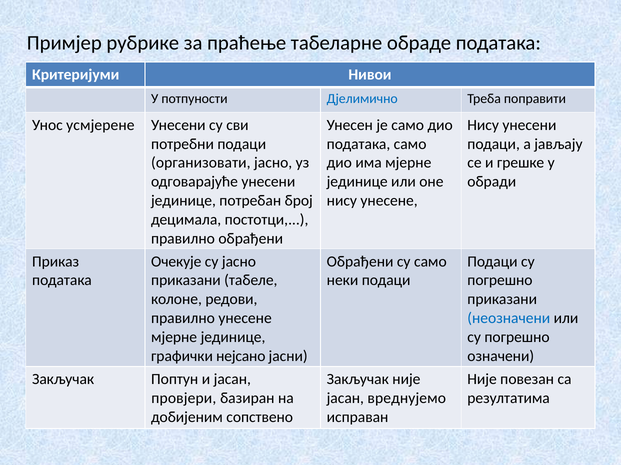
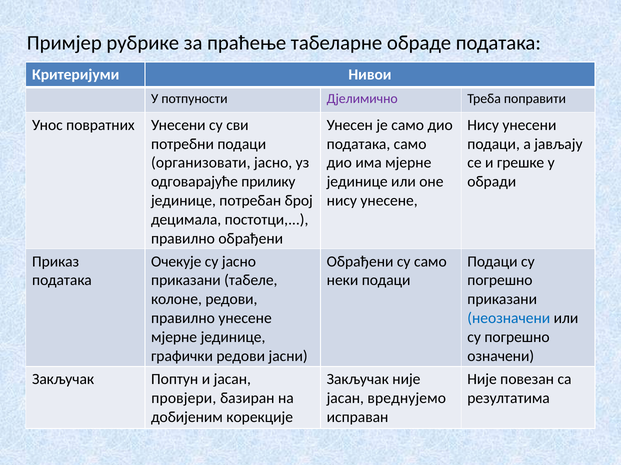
Дјелимично colour: blue -> purple (362, 99)
усмјерене: усмјерене -> повратних (100, 125)
одговарајуће унесени: унесени -> прилику (268, 182)
графички нејсано: нејсано -> редови (241, 357)
сопствено: сопствено -> корекције (260, 418)
